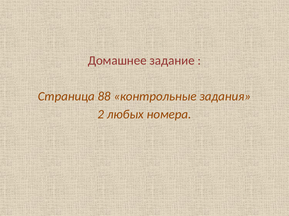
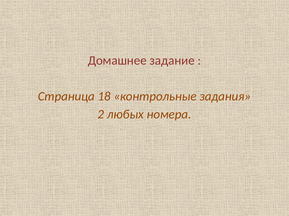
88: 88 -> 18 (104, 97)
